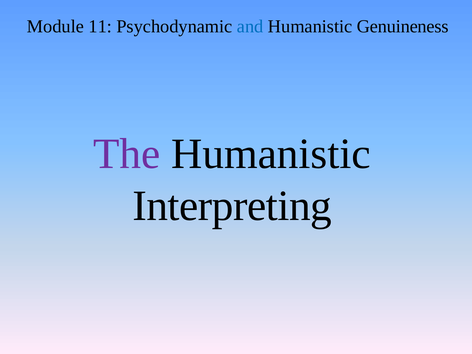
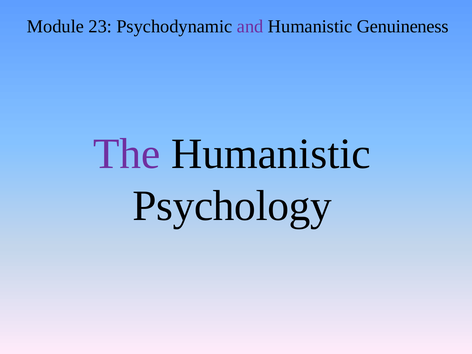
11: 11 -> 23 (100, 26)
and colour: blue -> purple (250, 26)
Interpreting: Interpreting -> Psychology (232, 206)
